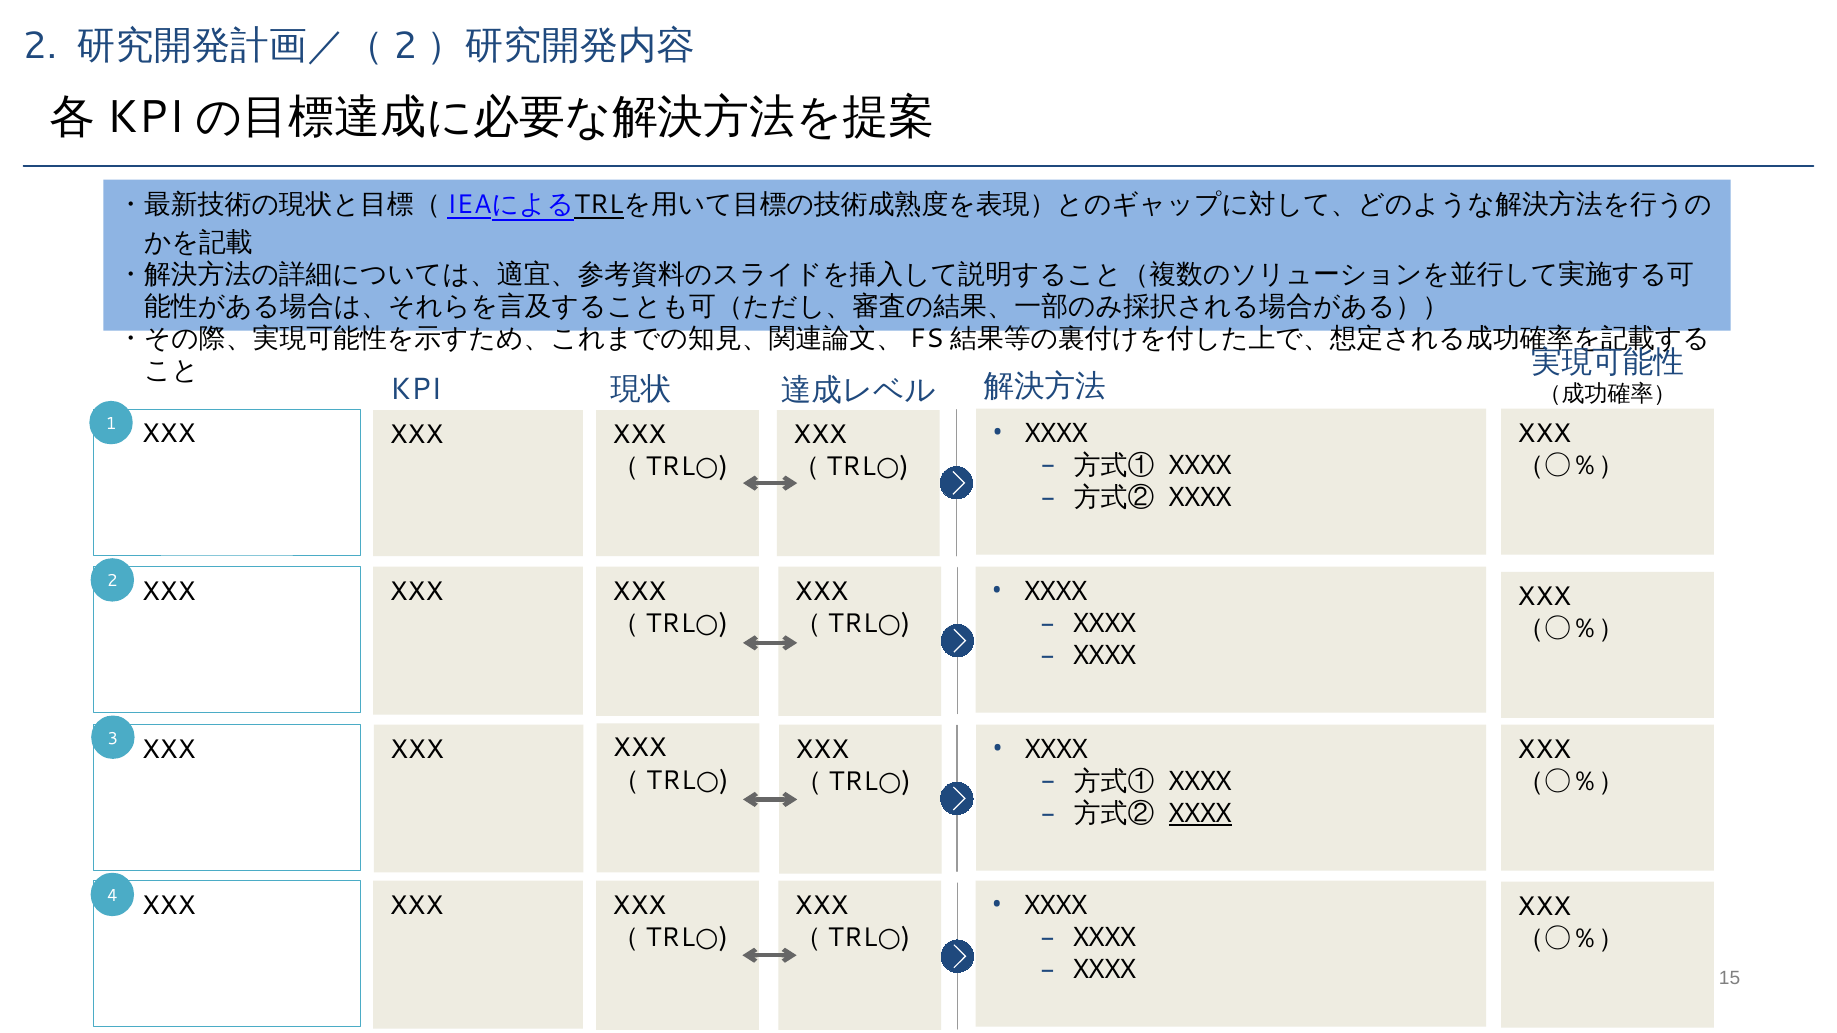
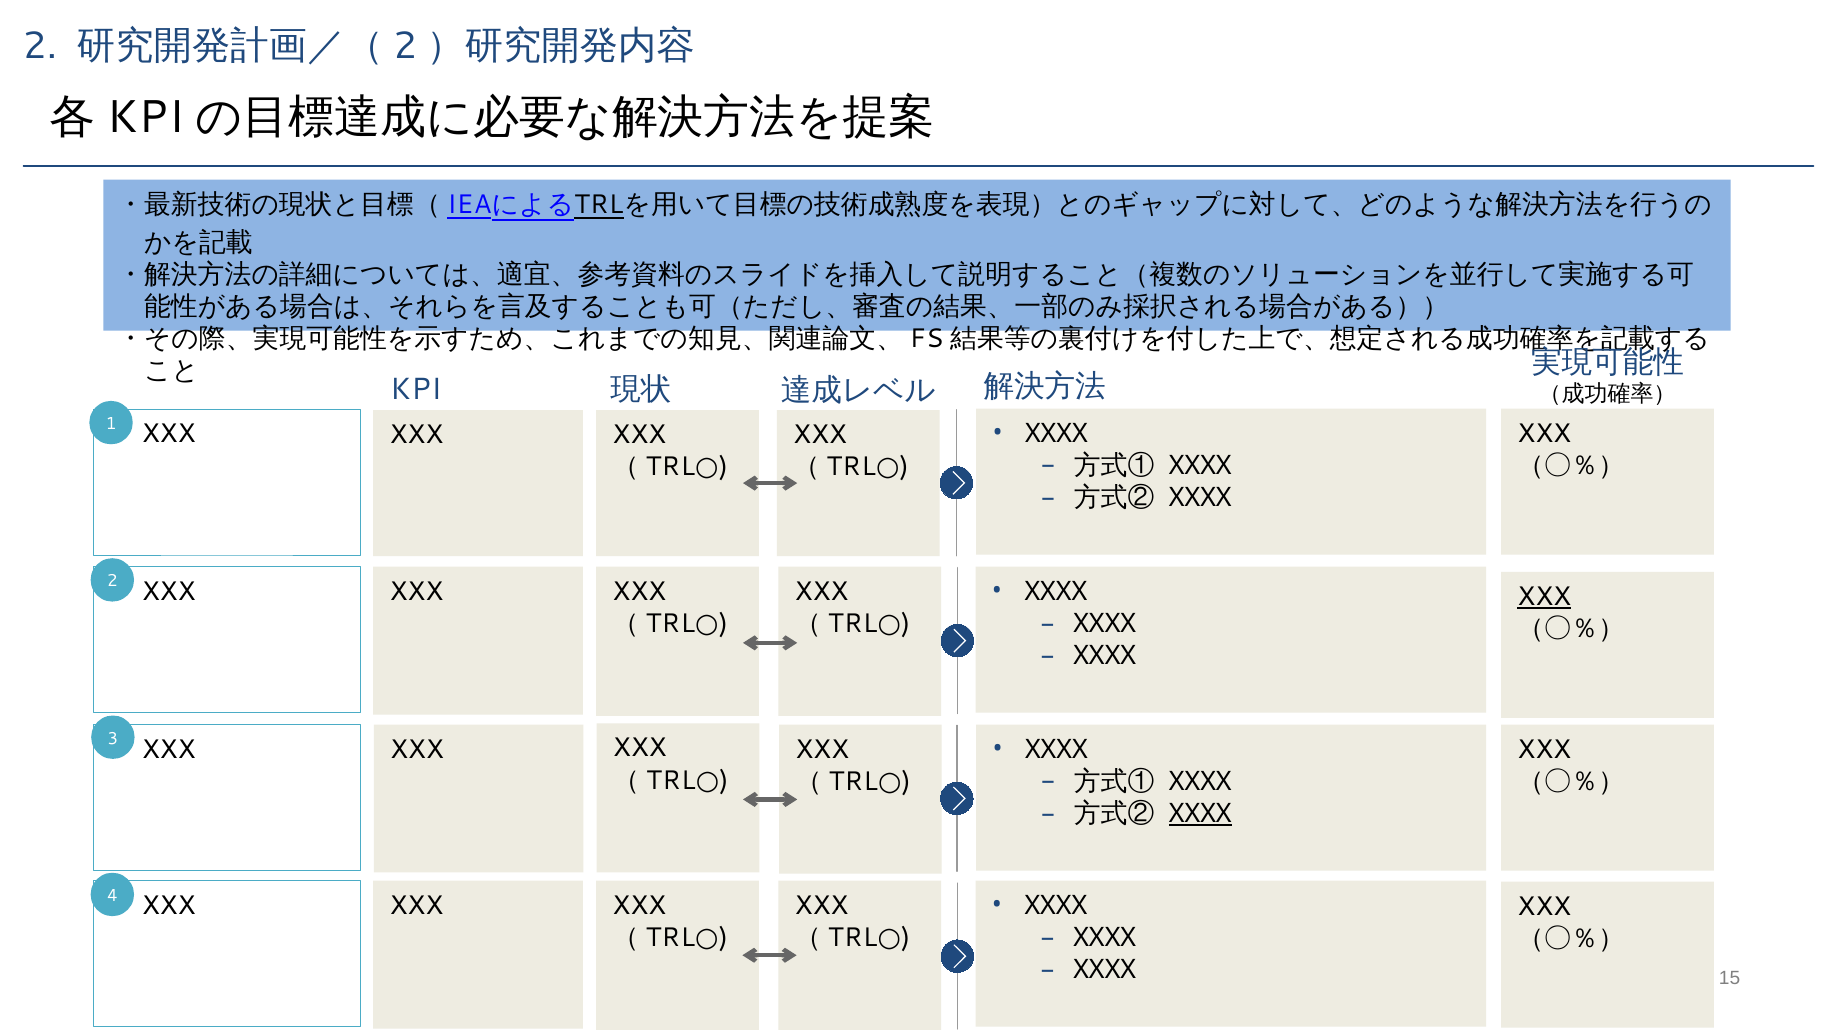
XXX underline: none -> present (1544, 597)
